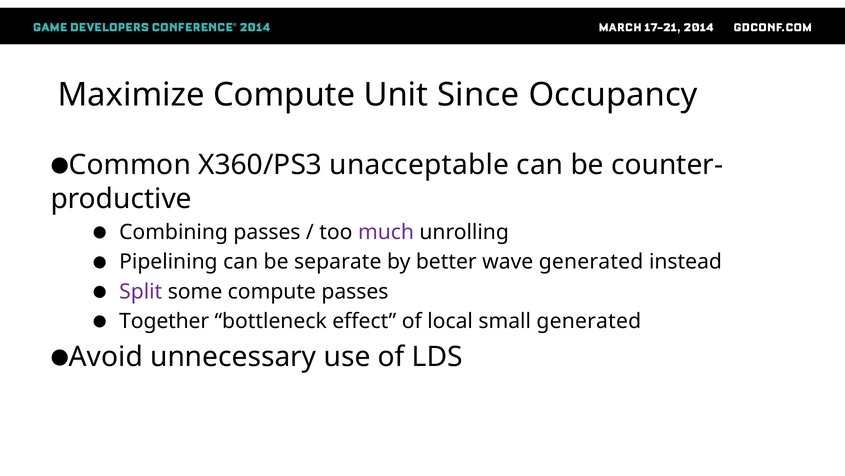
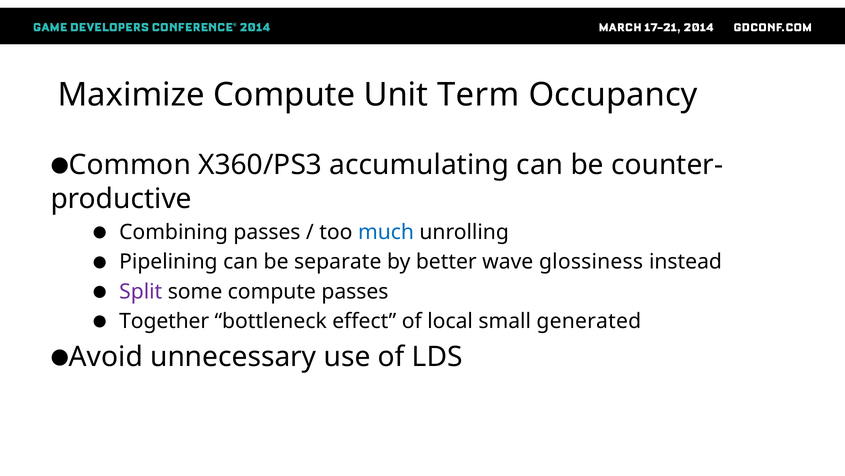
Since: Since -> Term (478, 95)
unacceptable: unacceptable -> accumulating (419, 165)
much colour: purple -> blue (386, 232)
wave generated: generated -> glossiness (591, 262)
